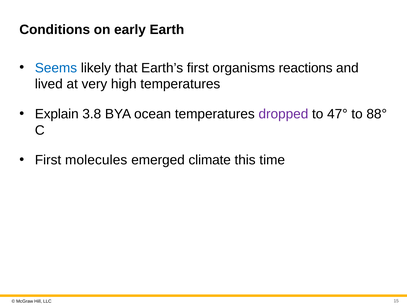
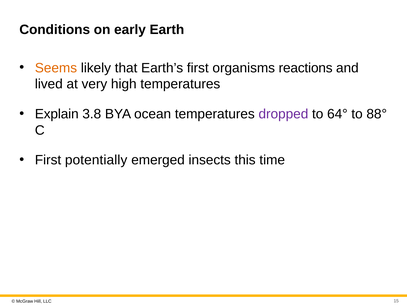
Seems colour: blue -> orange (56, 68)
47°: 47° -> 64° (337, 114)
molecules: molecules -> potentially (96, 160)
climate: climate -> insects (210, 160)
